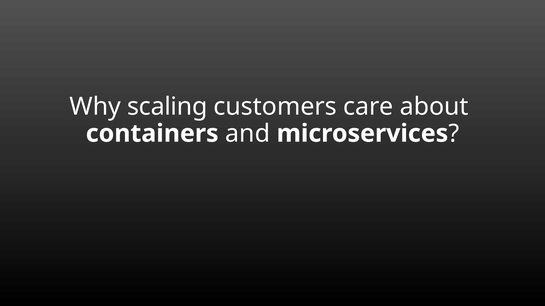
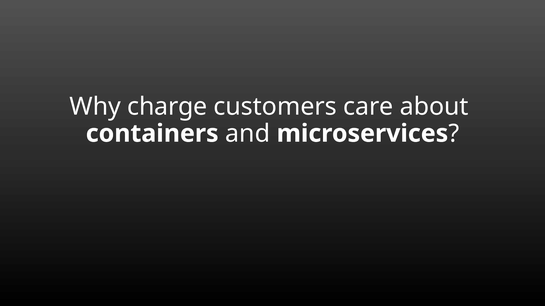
scaling: scaling -> charge (167, 107)
